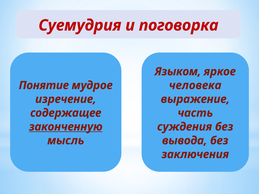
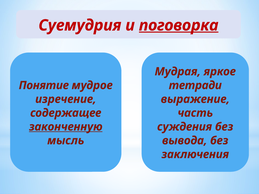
поговорка underline: none -> present (179, 25)
Языком: Языком -> Мудрая (178, 72)
человека: человека -> тетради (195, 85)
